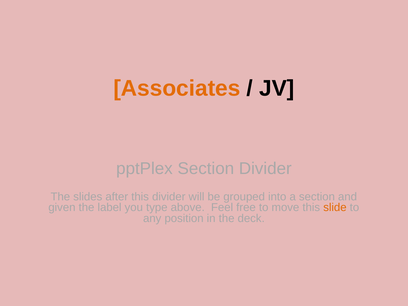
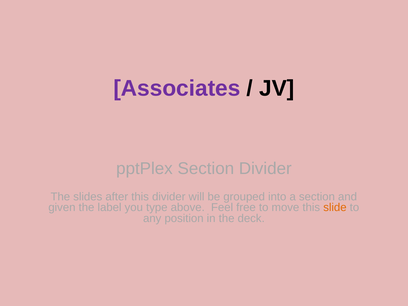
Associates colour: orange -> purple (177, 88)
